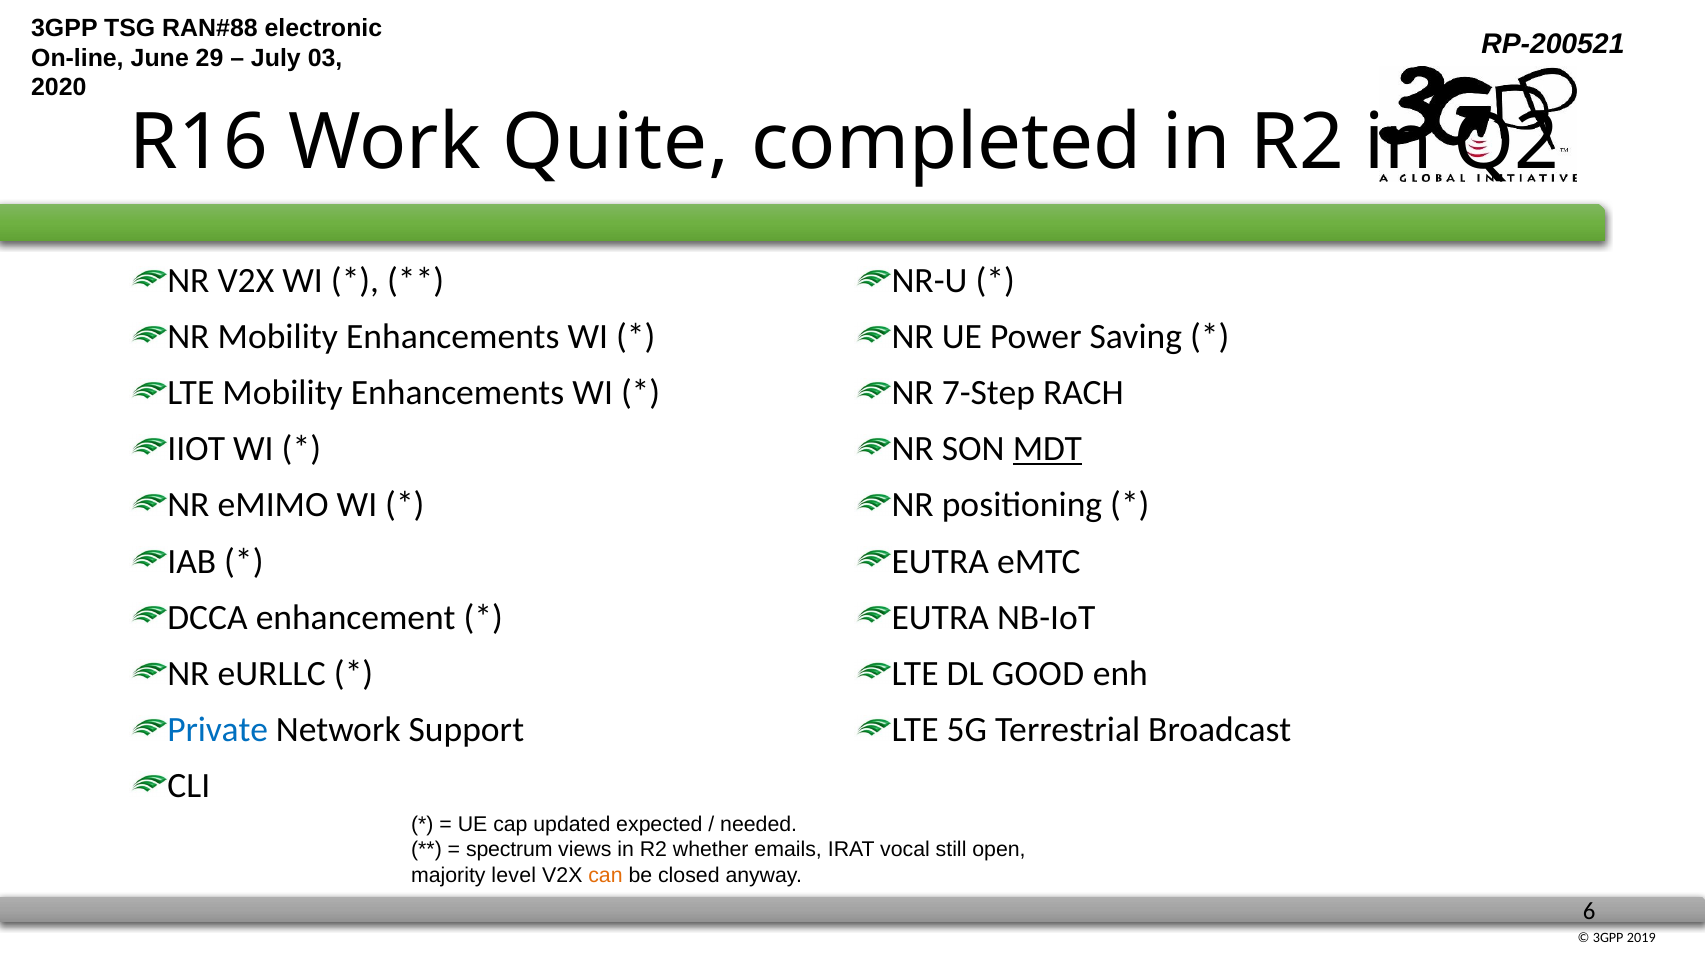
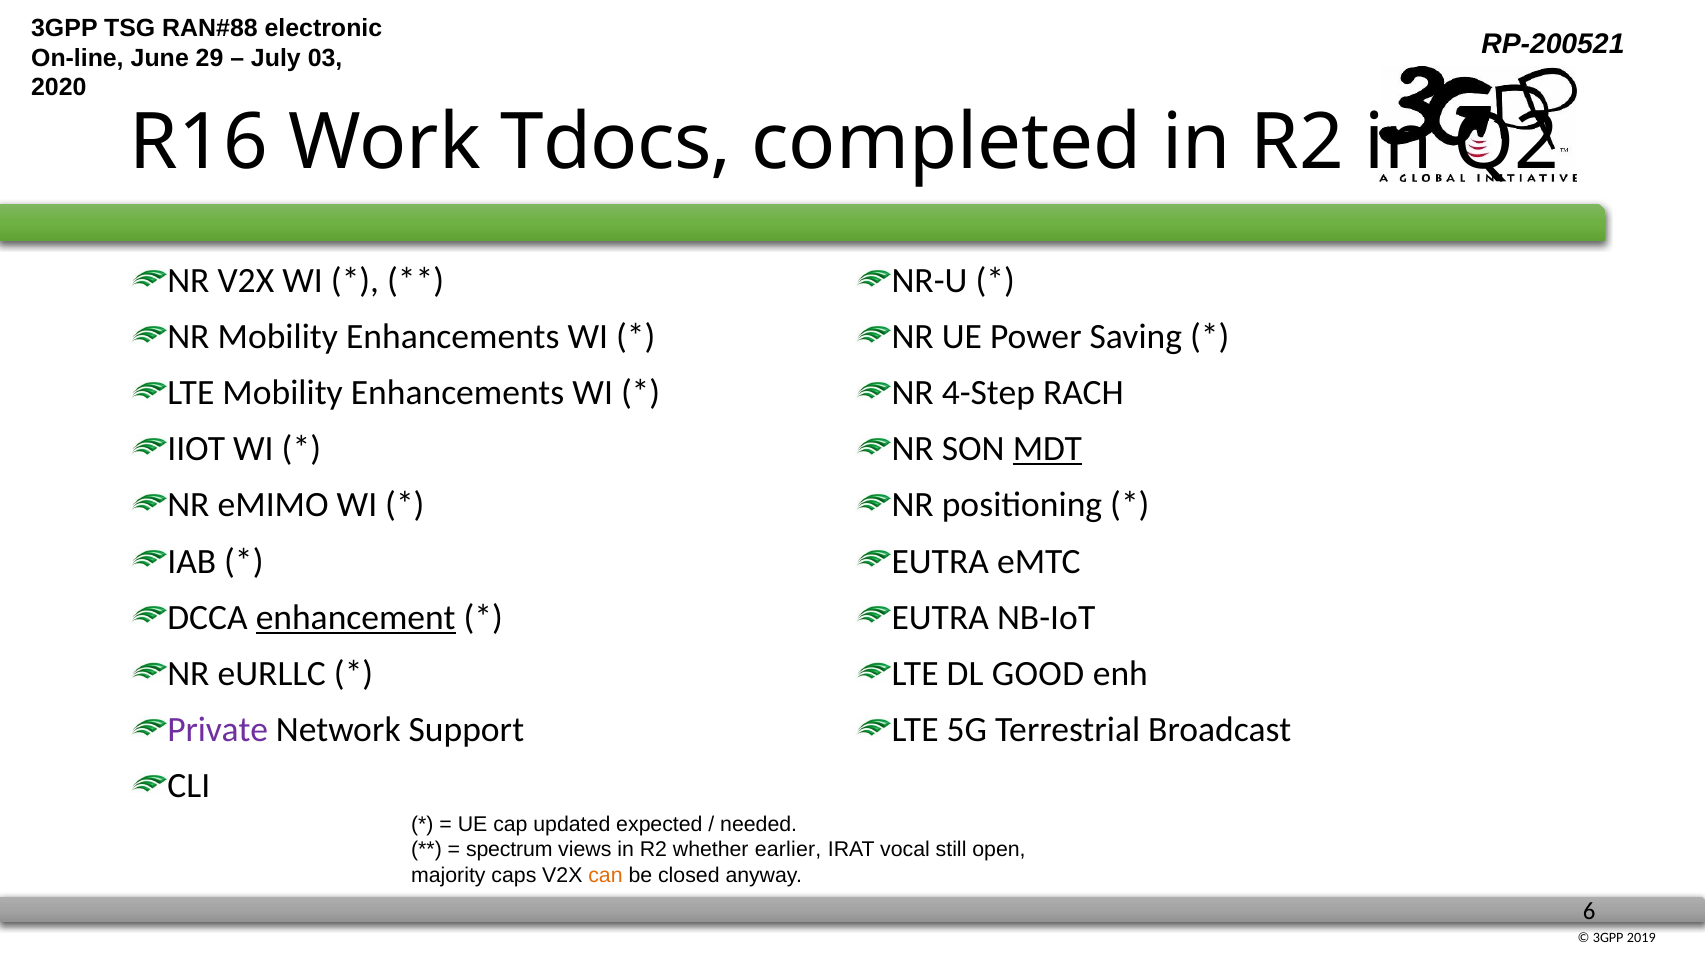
Quite: Quite -> Tdocs (616, 143)
7-Step: 7-Step -> 4-Step (988, 393)
enhancement underline: none -> present (356, 617)
Private colour: blue -> purple (218, 730)
emails: emails -> earlier (788, 850)
level: level -> caps (514, 875)
